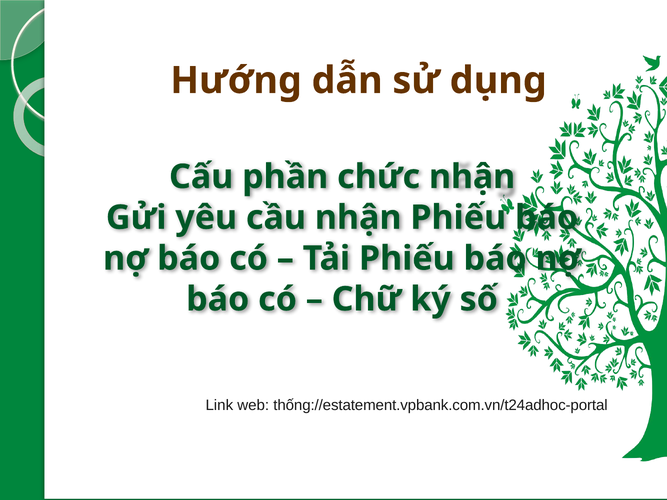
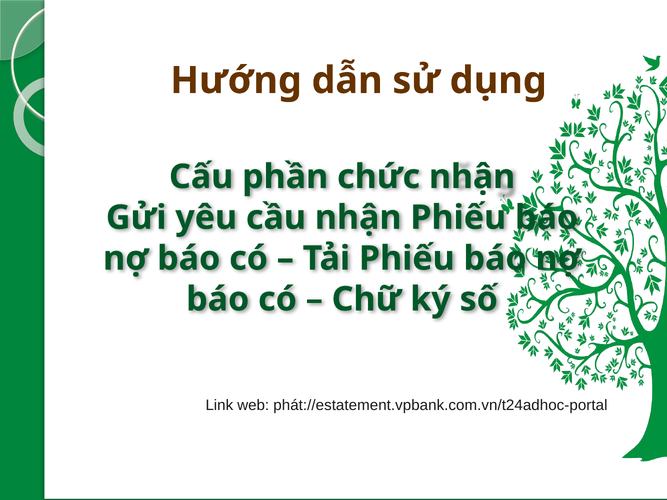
thống://estatement.vpbank.com.vn/t24adhoc-portal: thống://estatement.vpbank.com.vn/t24adhoc-portal -> phát://estatement.vpbank.com.vn/t24adhoc-portal (440, 405)
